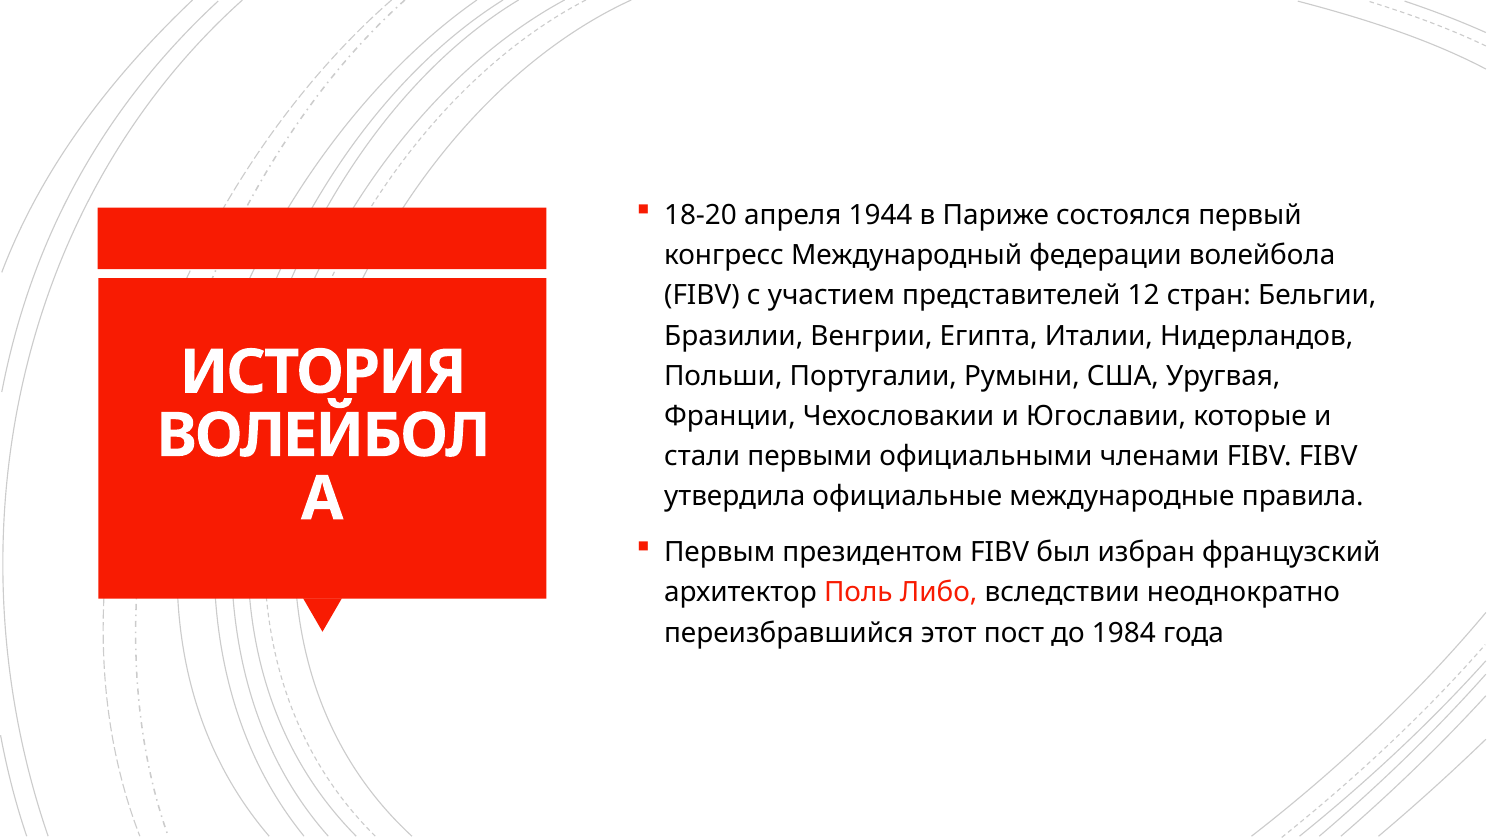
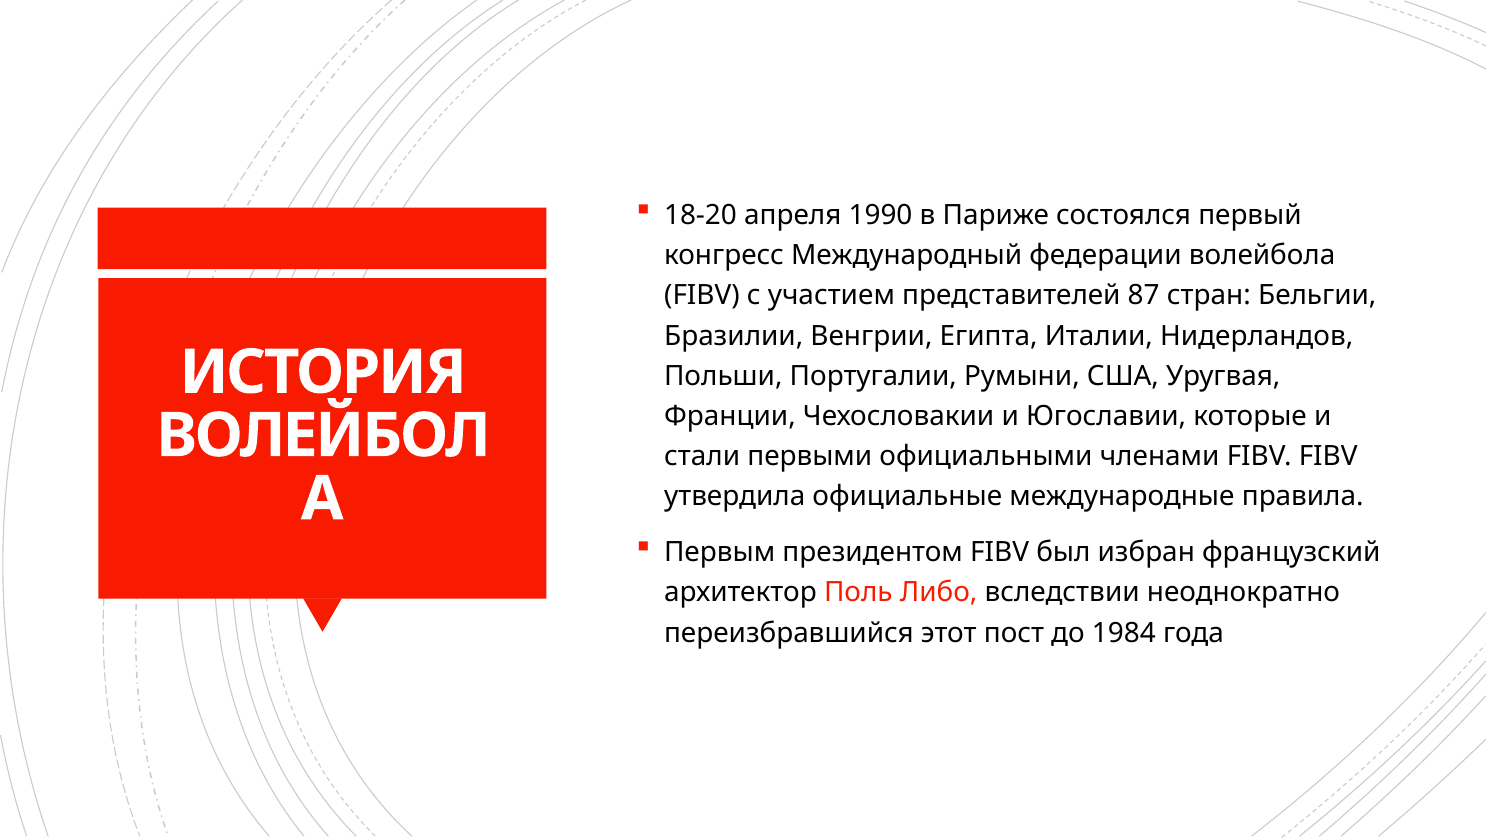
1944: 1944 -> 1990 (881, 215)
12: 12 -> 87 (1144, 296)
